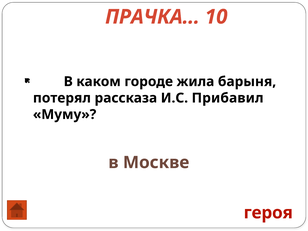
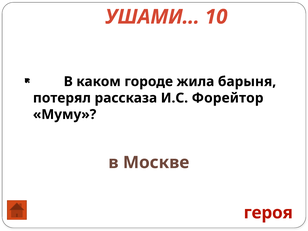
ПРАЧКА…: ПРАЧКА… -> УШАМИ… (152, 17)
Прибавил: Прибавил -> Форейтор (228, 98)
